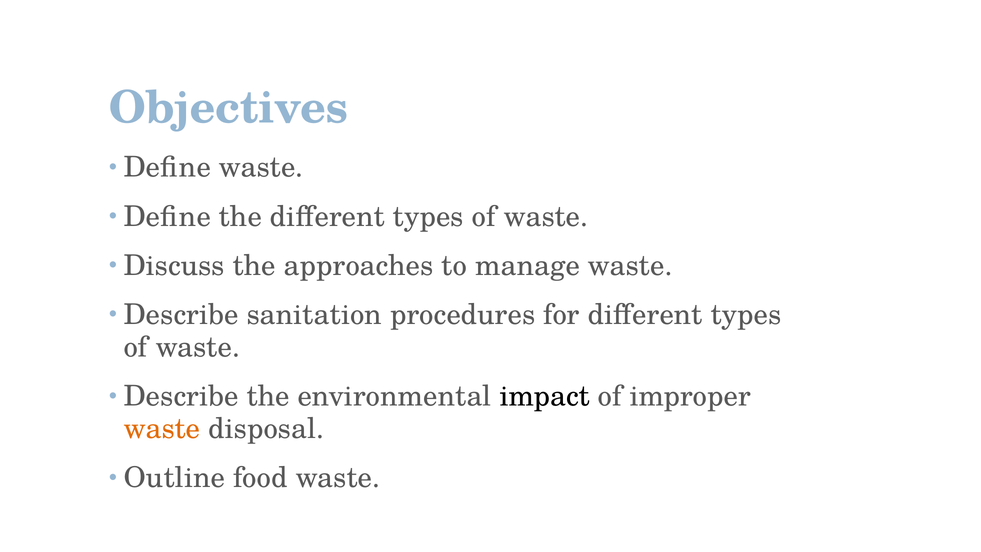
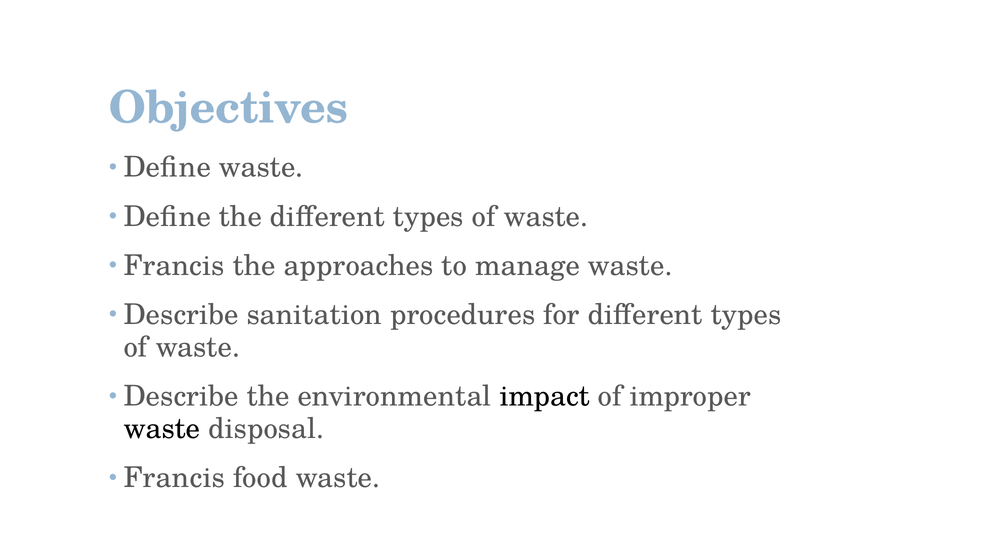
Discuss: Discuss -> Francis (174, 266)
waste colour: orange -> black (162, 429)
Outline: Outline -> Francis (174, 478)
